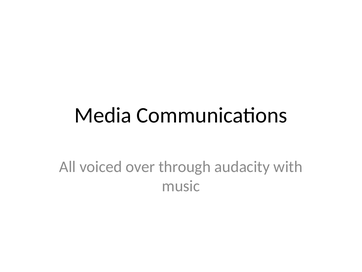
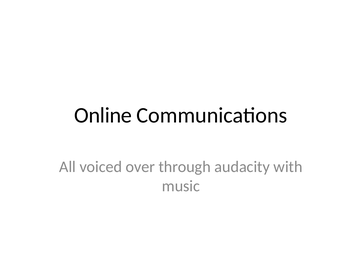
Media: Media -> Online (103, 115)
